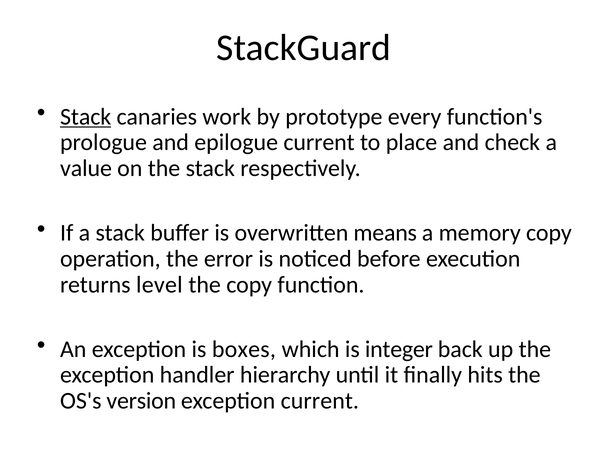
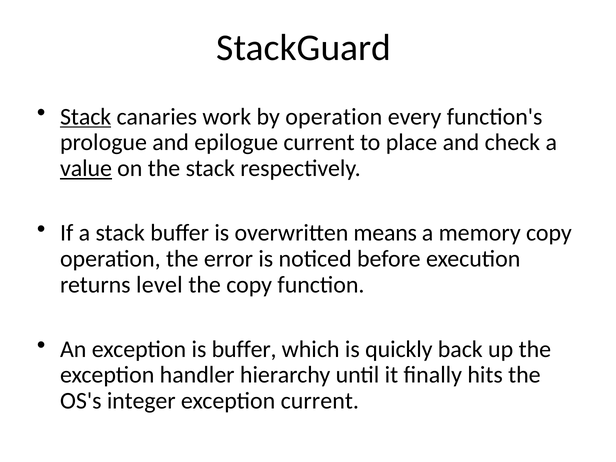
by prototype: prototype -> operation (334, 117)
value underline: none -> present (86, 168)
is boxes: boxes -> buffer (244, 349)
integer: integer -> quickly (399, 349)
version: version -> integer (141, 401)
